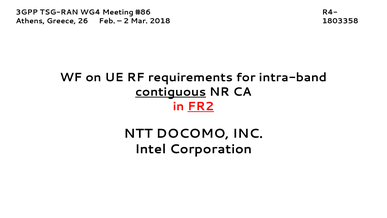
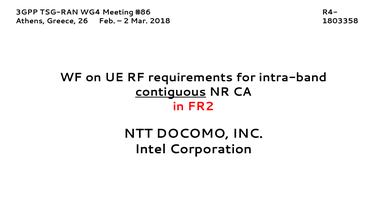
FR2 underline: present -> none (201, 106)
